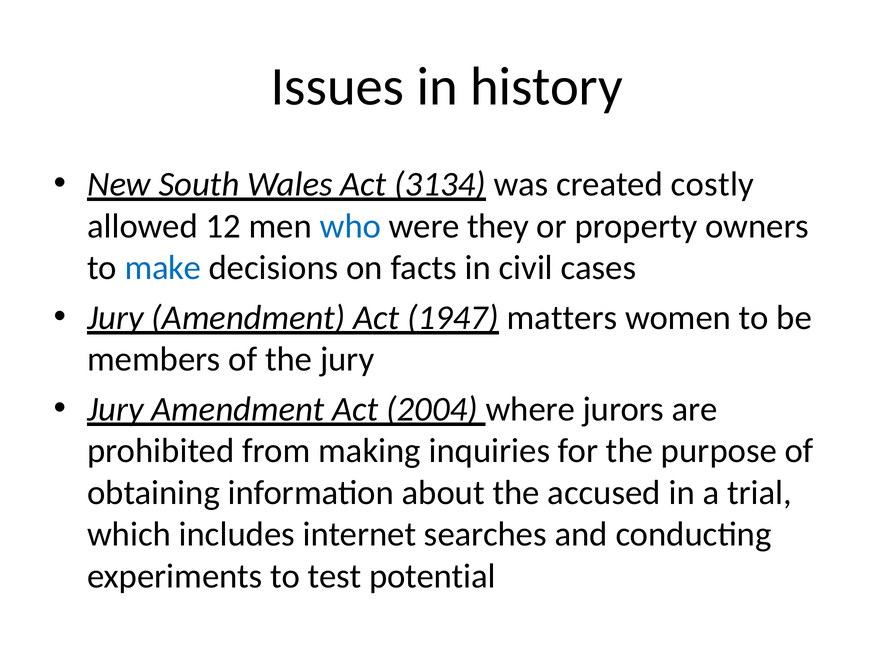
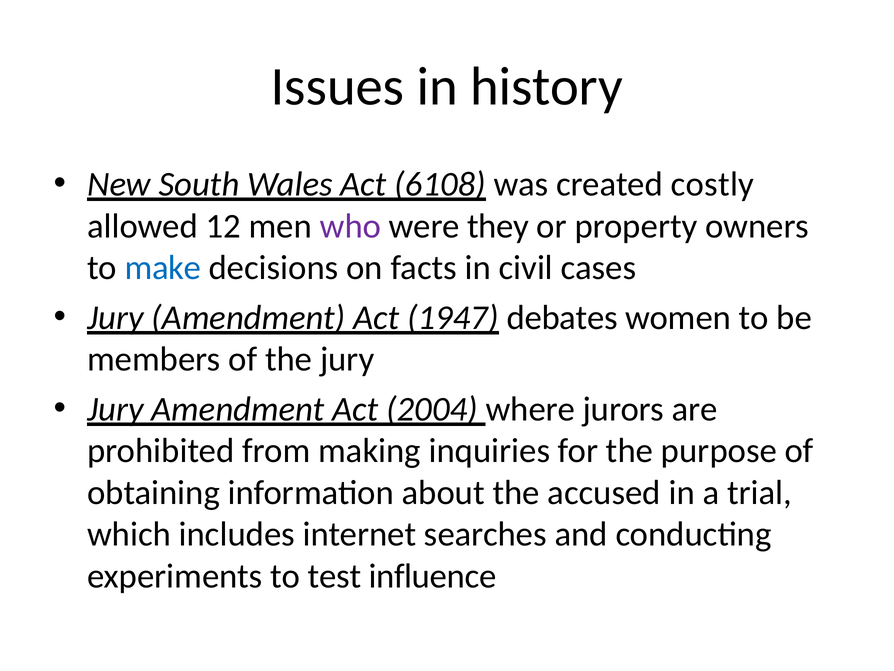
3134: 3134 -> 6108 (440, 184)
who colour: blue -> purple (350, 226)
matters: matters -> debates (562, 317)
potential: potential -> influence (432, 576)
